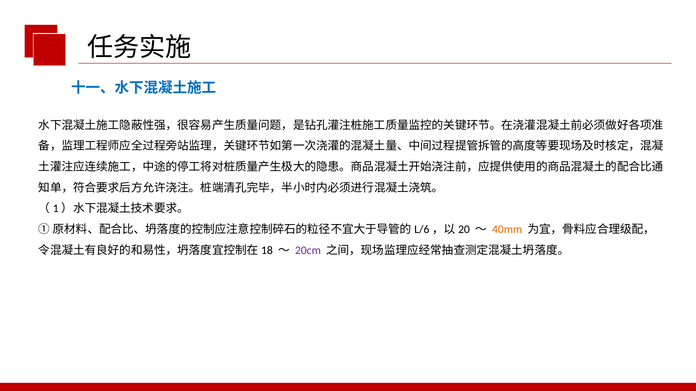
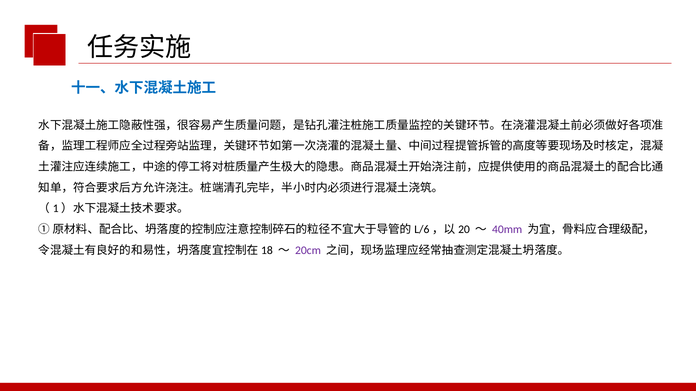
40mm colour: orange -> purple (507, 230)
